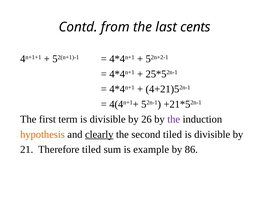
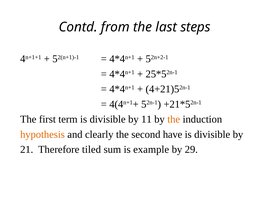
cents: cents -> steps (195, 27)
26: 26 -> 11 (146, 119)
the colour: purple -> orange (174, 119)
clearly underline: present -> none (99, 134)
second tiled: tiled -> have (173, 134)
86: 86 -> 29 (191, 149)
